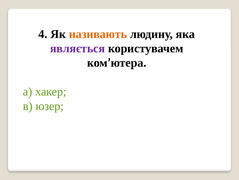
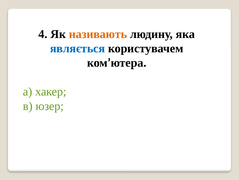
являється colour: purple -> blue (78, 48)
